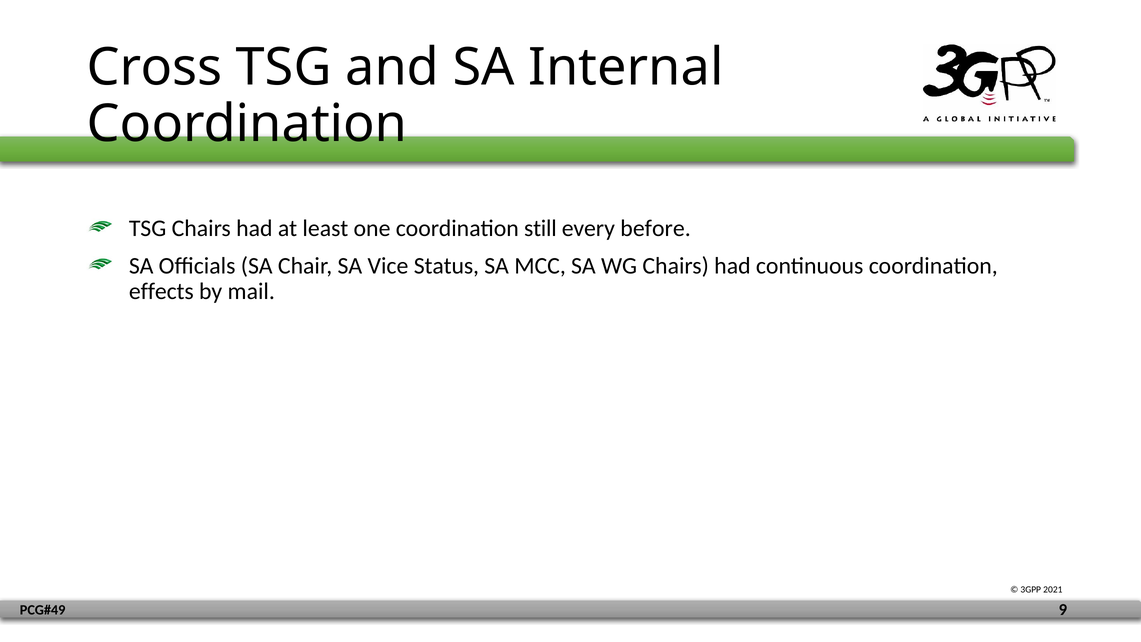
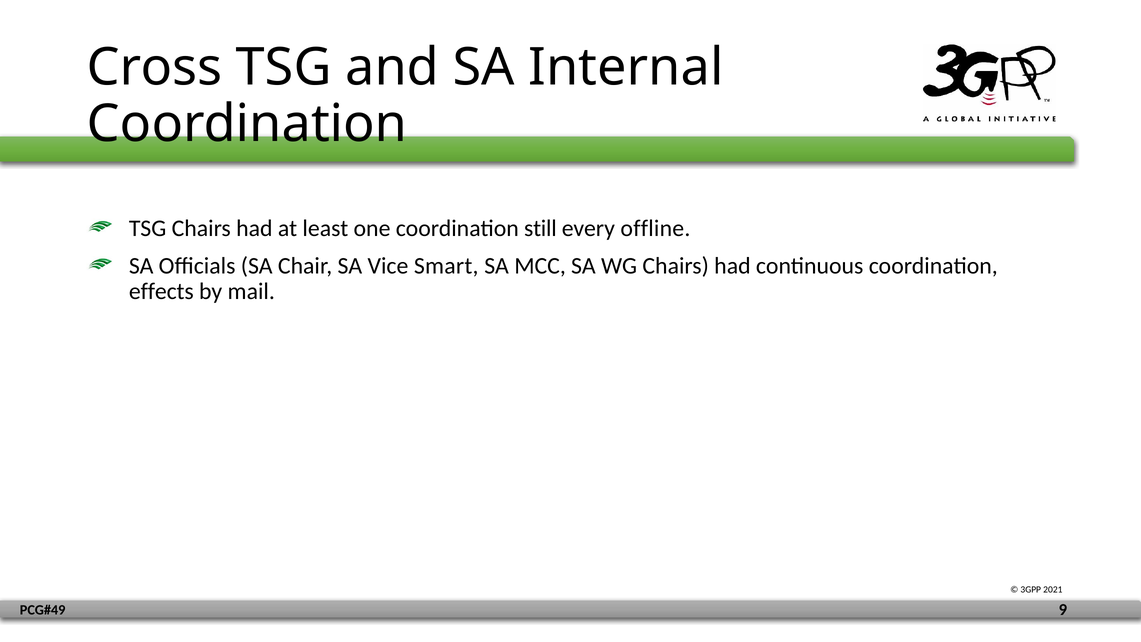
before: before -> offline (655, 228)
Status: Status -> Smart (446, 266)
